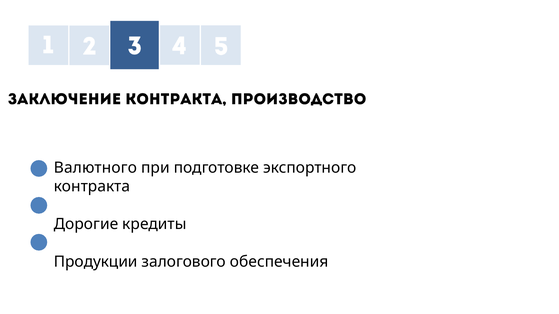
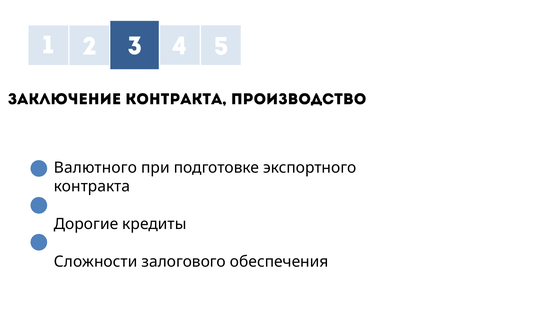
Продукции: Продукции -> Сложности (96, 262)
